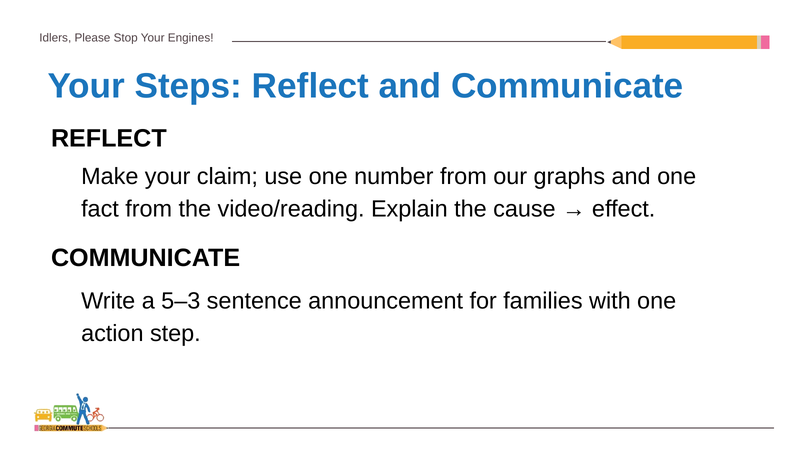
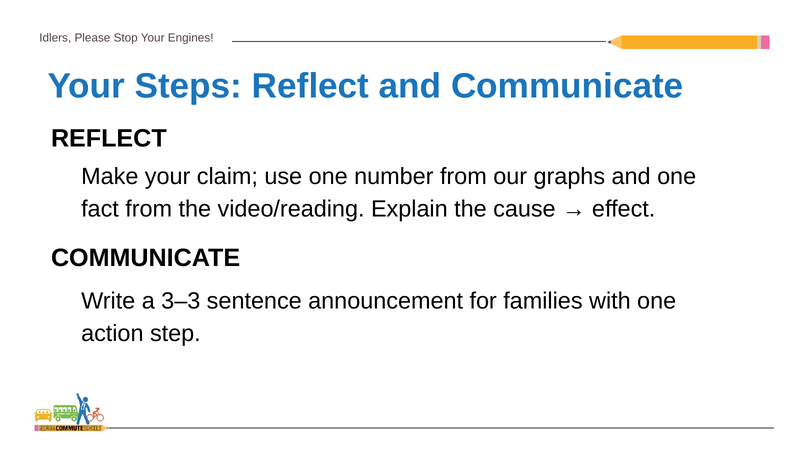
5–3: 5–3 -> 3–3 (181, 301)
